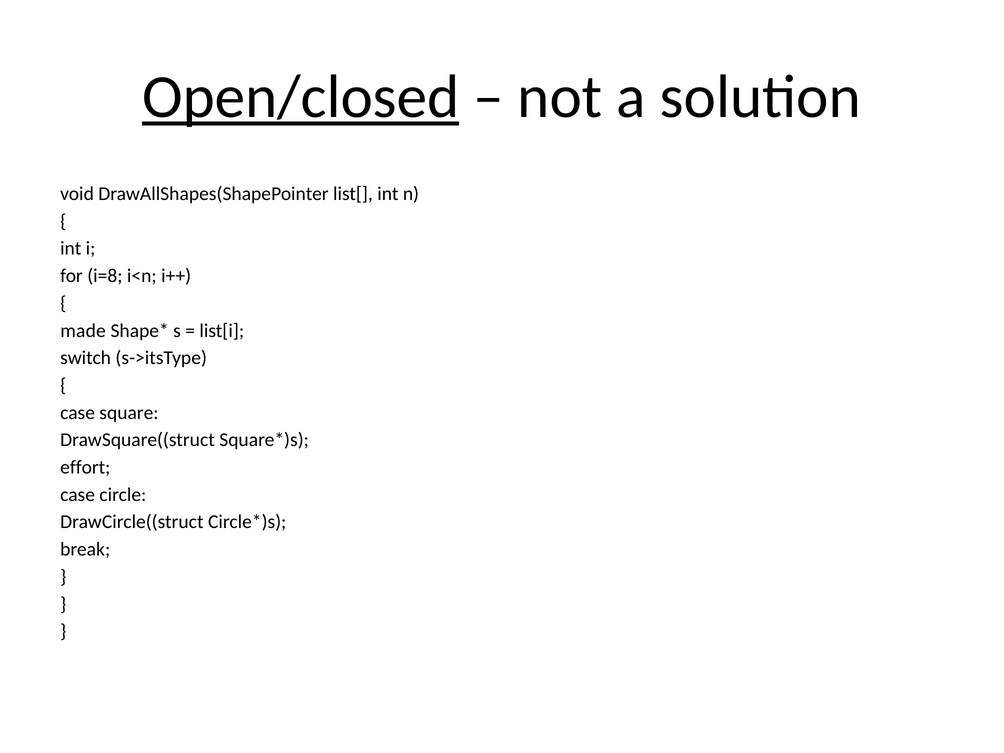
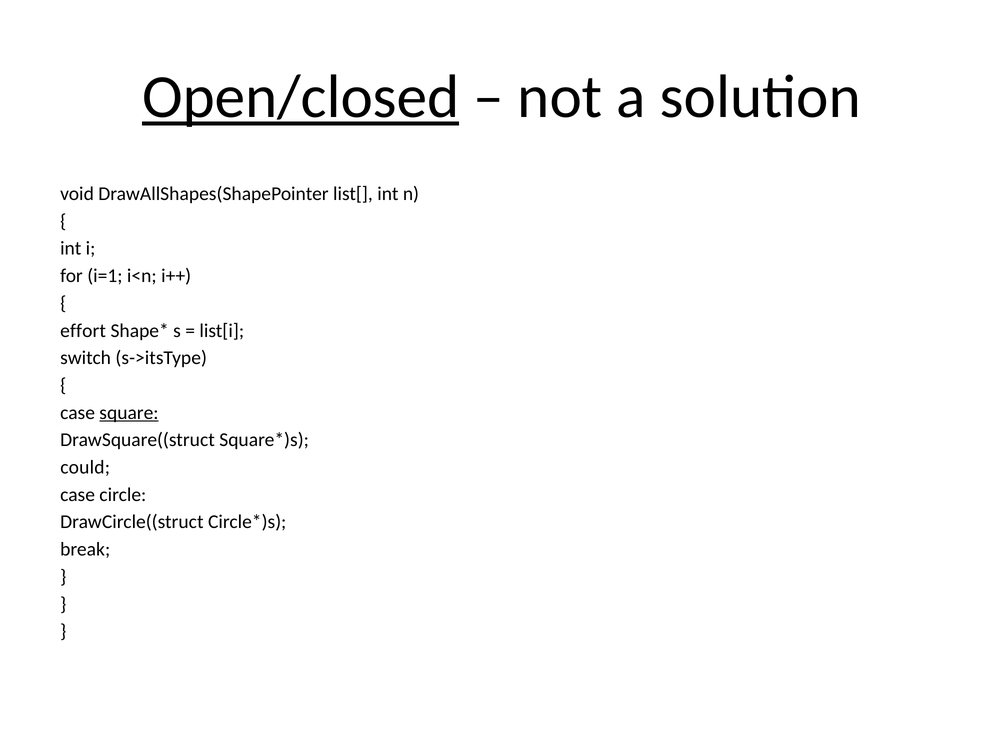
i=8: i=8 -> i=1 (105, 276)
made: made -> effort (83, 331)
square underline: none -> present (129, 413)
effort: effort -> could (85, 467)
